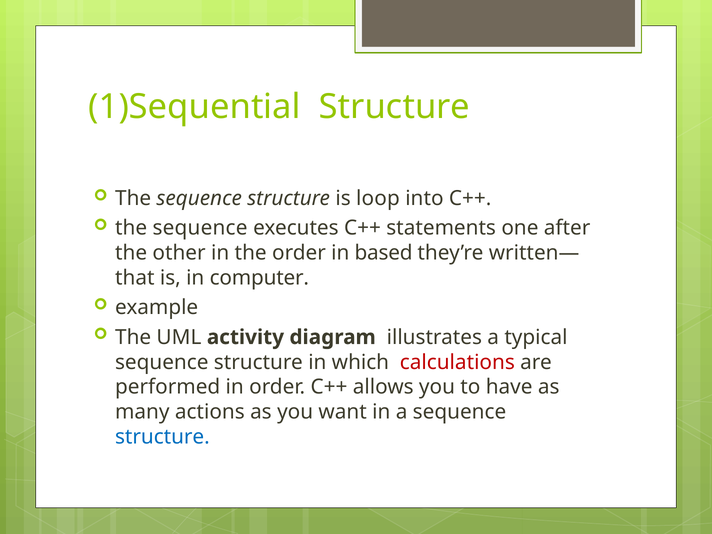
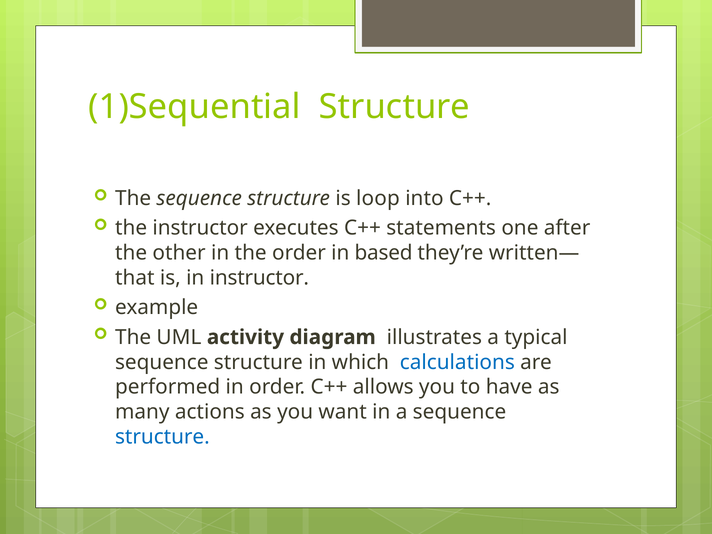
sequence: sequence -> instructor (200, 228)
in computer: computer -> instructor (259, 278)
calculations colour: red -> blue (457, 362)
